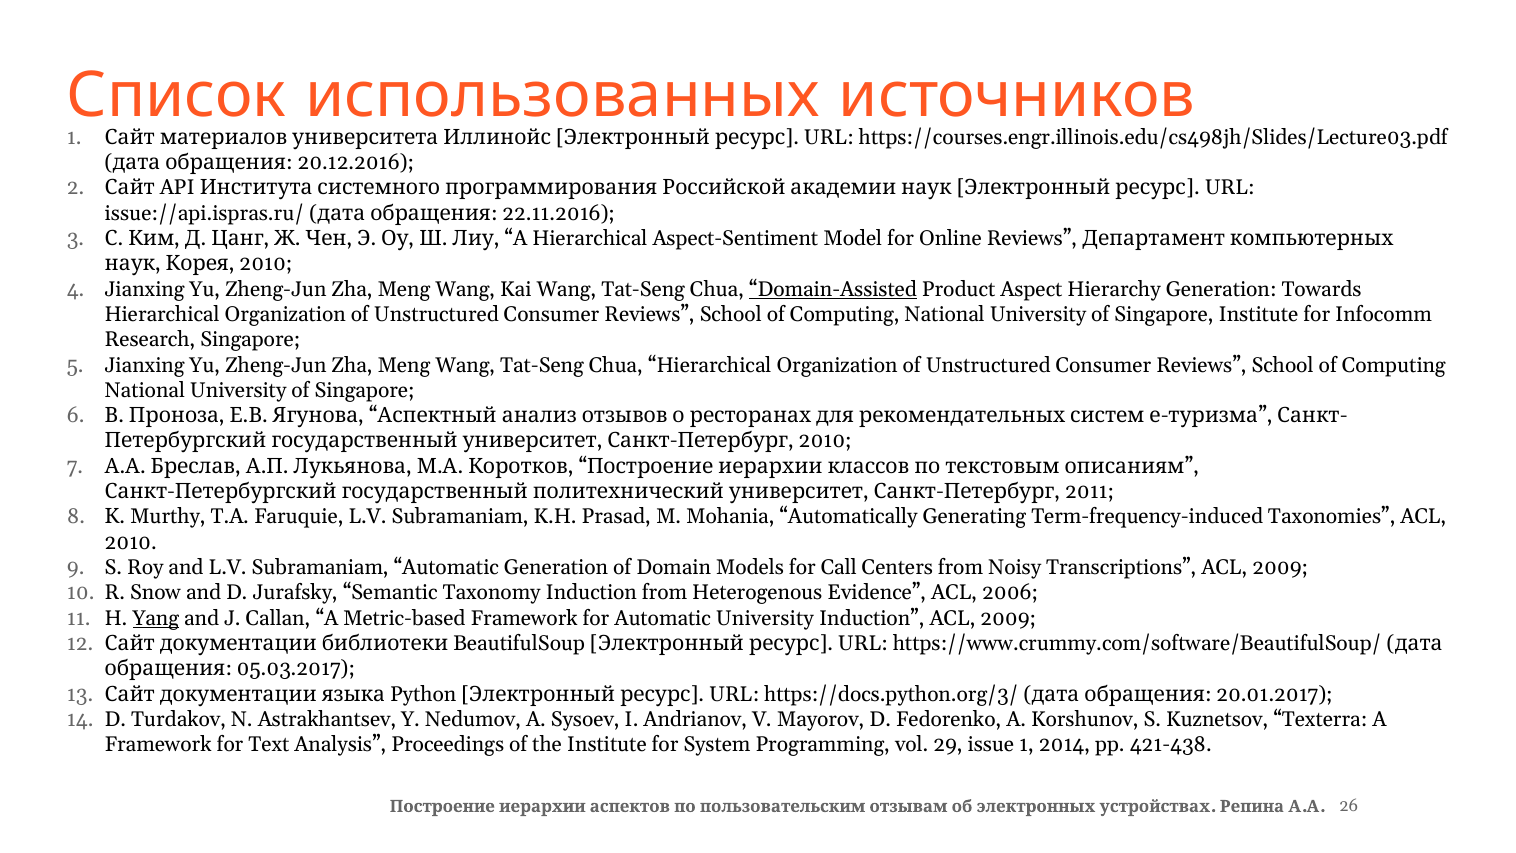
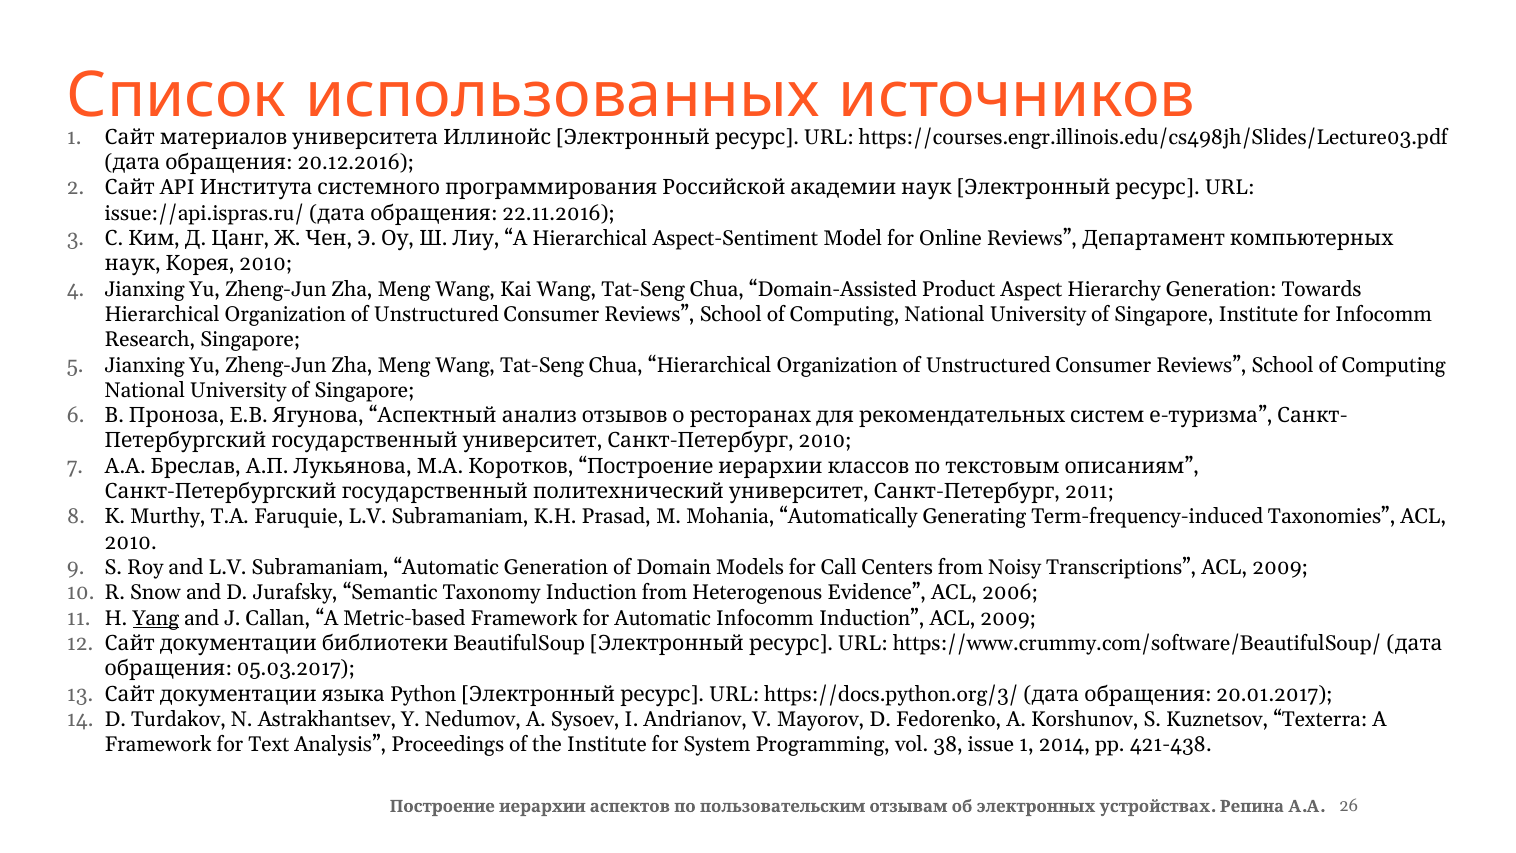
Domain-Assisted underline: present -> none (833, 289)
Automatic University: University -> Infocomm (765, 618)
29: 29 -> 38 (948, 745)
